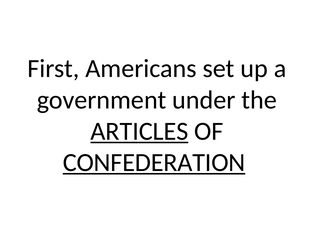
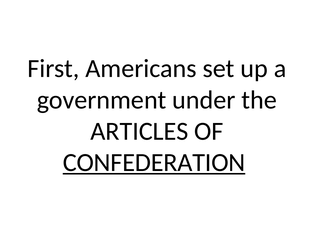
ARTICLES underline: present -> none (139, 132)
